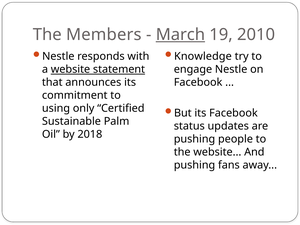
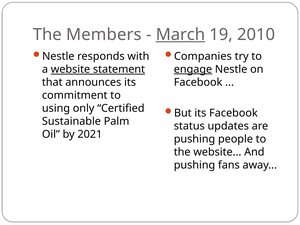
Knowledge: Knowledge -> Companies (203, 56)
engage underline: none -> present (193, 69)
2018: 2018 -> 2021 (90, 134)
